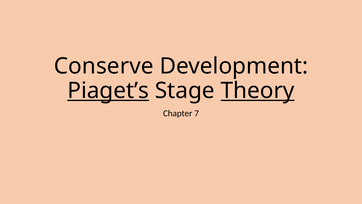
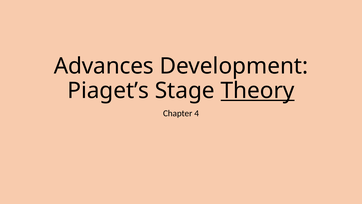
Conserve: Conserve -> Advances (104, 66)
Piaget’s underline: present -> none (108, 90)
7: 7 -> 4 (197, 113)
